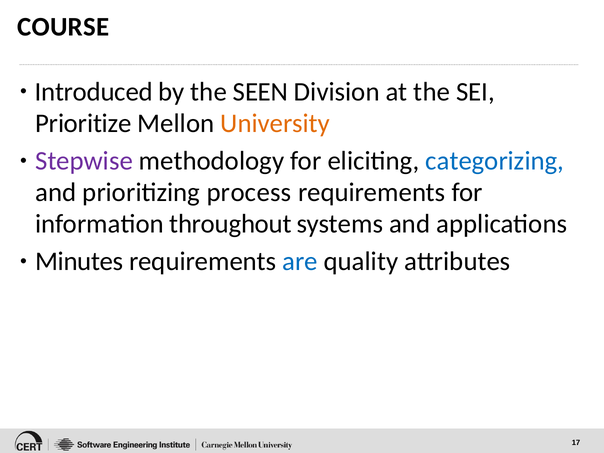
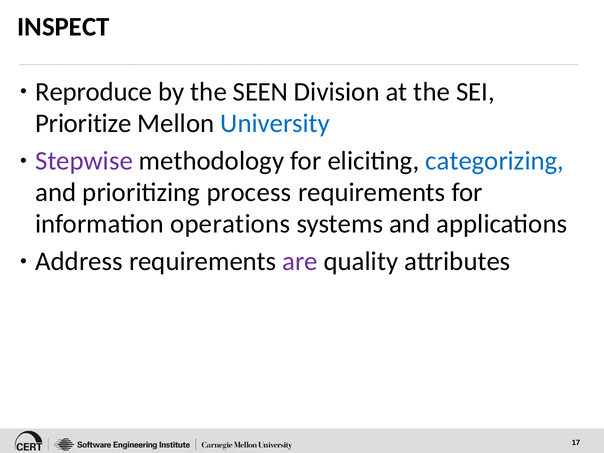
COURSE: COURSE -> INSPECT (63, 27)
Introduced: Introduced -> Reproduce (94, 92)
University colour: orange -> blue (275, 123)
throughout: throughout -> operations (230, 224)
Minutes: Minutes -> Address (79, 262)
are colour: blue -> purple (300, 262)
